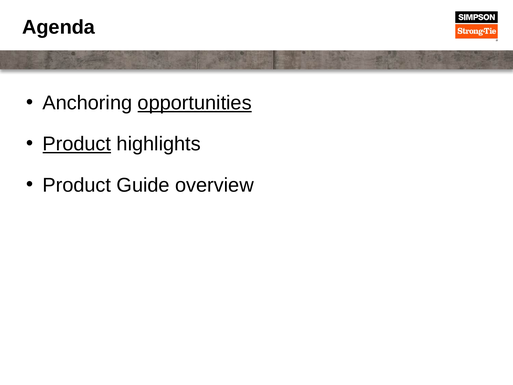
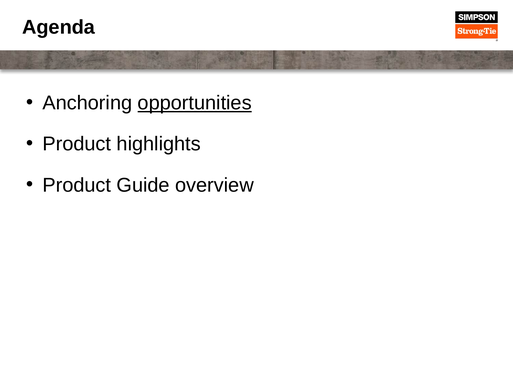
Product underline: present -> none (77, 144)
